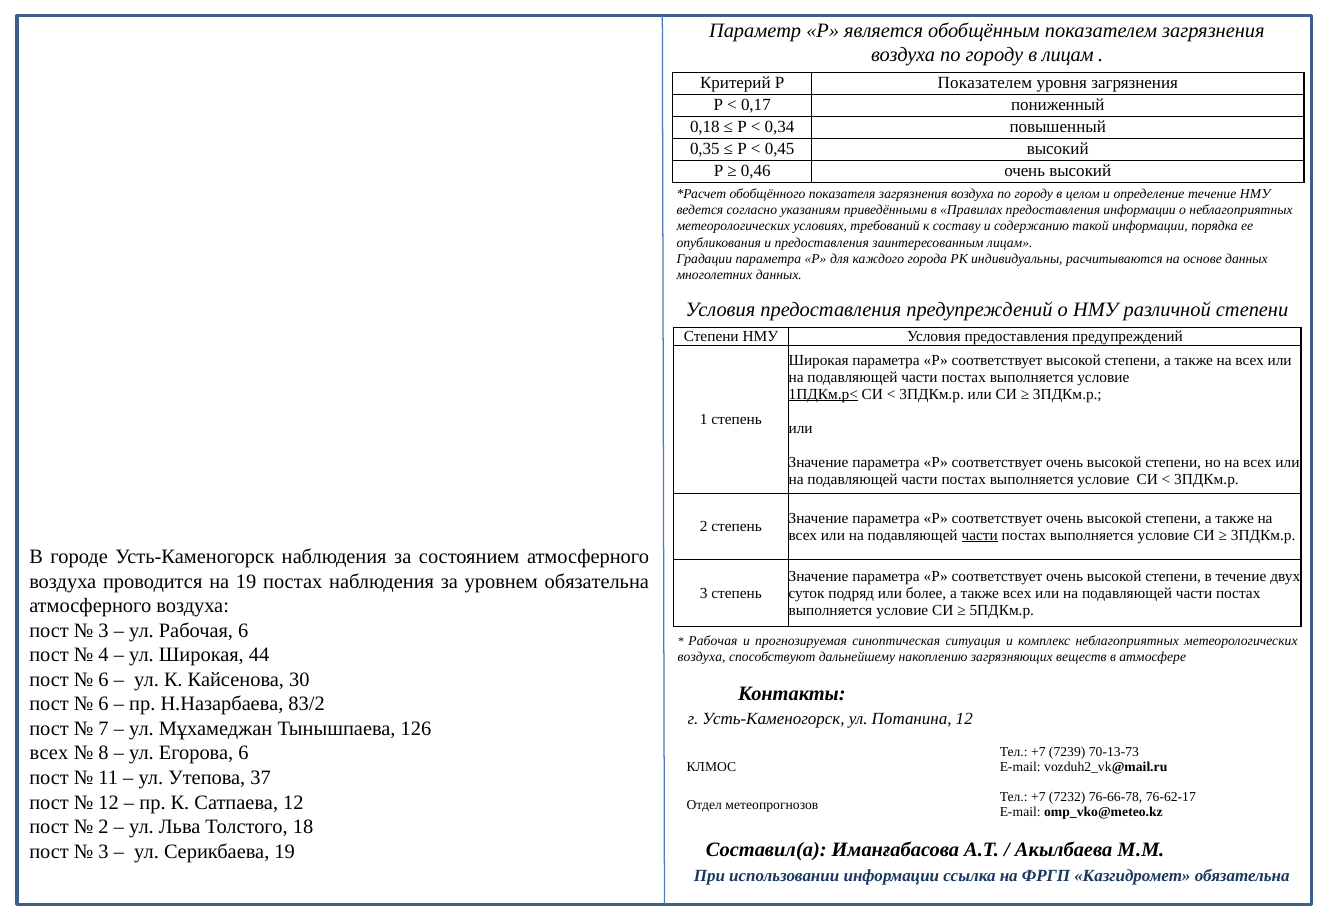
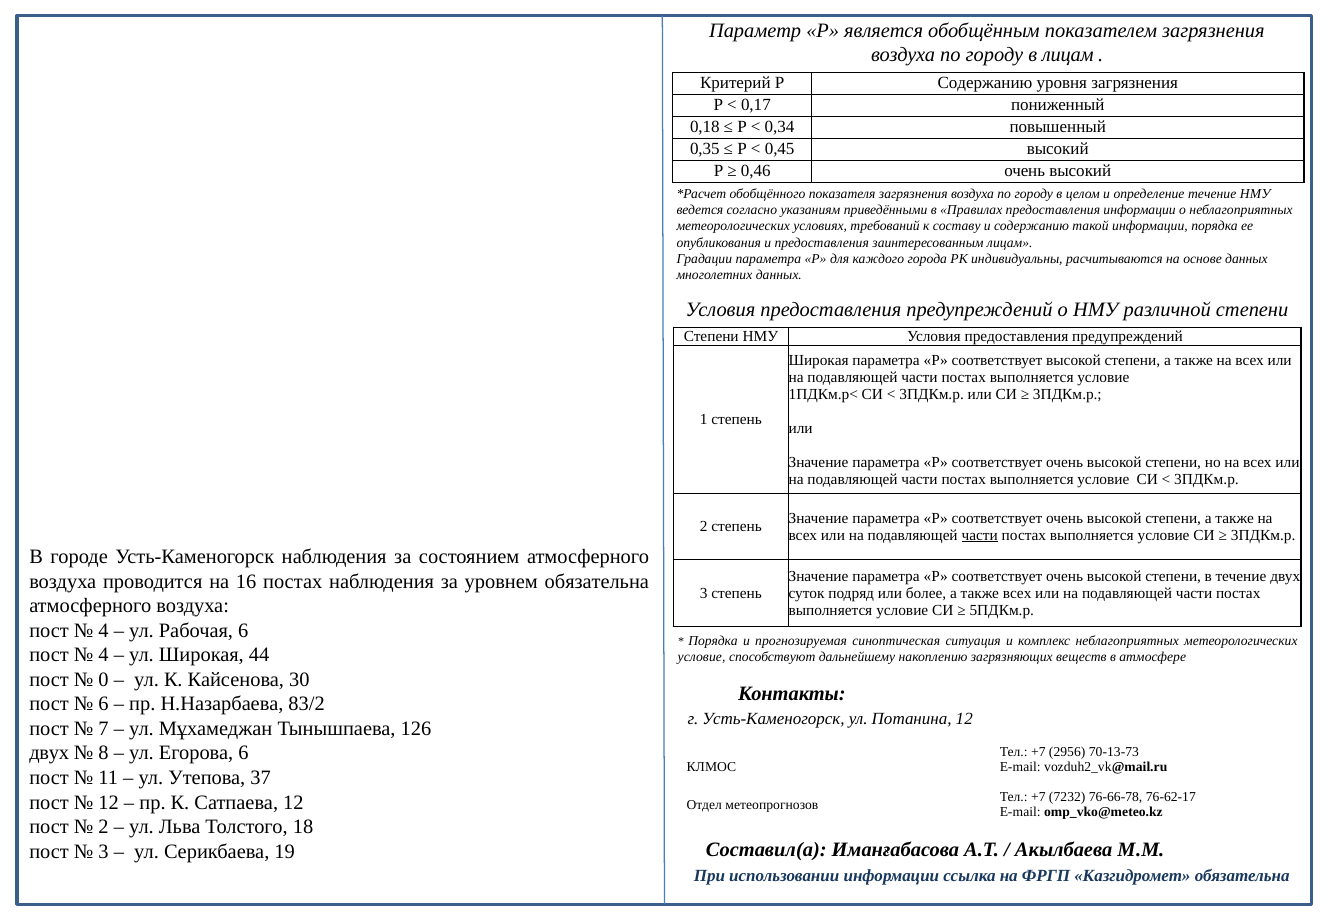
Р Показателем: Показателем -> Содержанию (985, 83)
1ПДКм.р< underline: present -> none (823, 394)
на 19: 19 -> 16 (246, 582)
3: 3 -> 4 (104, 631)
Рабочая: Рабочая -> Порядка (713, 641)
воздуха: воздуха -> условие (702, 657)
6: 6 -> 0 (104, 680)
всех: всех -> двух (49, 753)
7239: 7239 -> 2956 (1067, 752)
